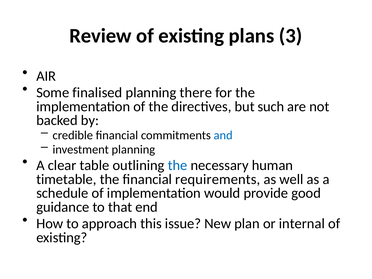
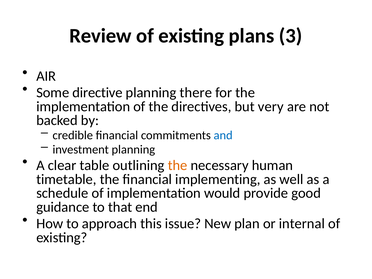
finalised: finalised -> directive (98, 93)
such: such -> very (271, 107)
the colour: blue -> orange (178, 165)
requirements: requirements -> implementing (218, 179)
